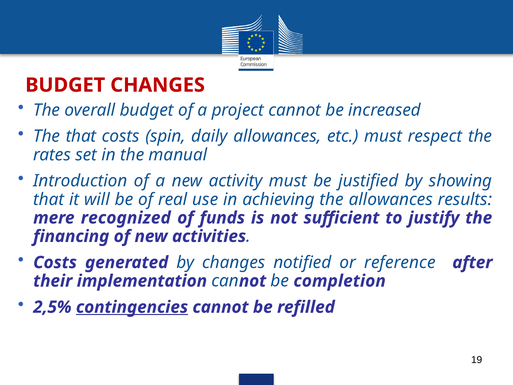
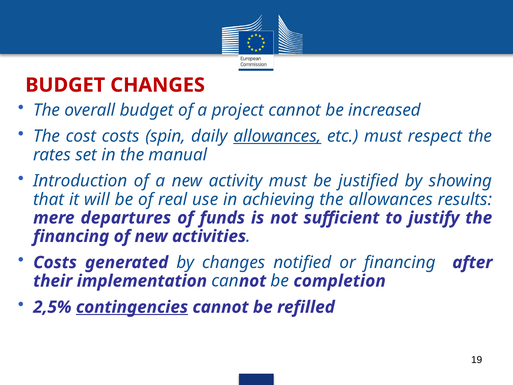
The that: that -> cost (81, 136)
allowances underline: none -> present (277, 136)
recognized: recognized -> departures (126, 218)
or reference: reference -> financing (400, 262)
